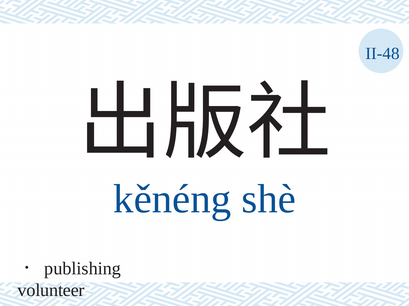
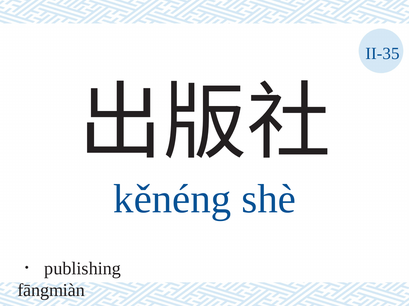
II-48: II-48 -> II-35 (383, 54)
volunteer: volunteer -> fāngmiàn (51, 291)
